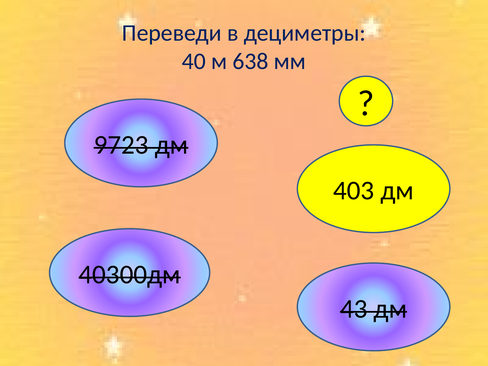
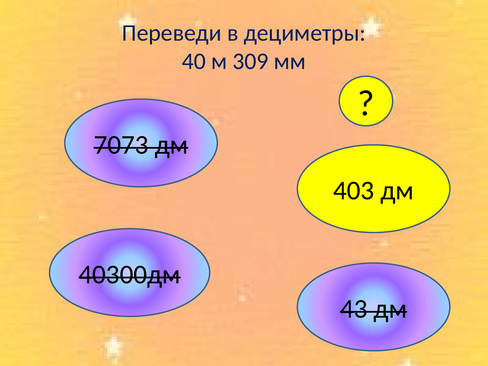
638: 638 -> 309 (251, 61)
9723: 9723 -> 7073 (121, 145)
